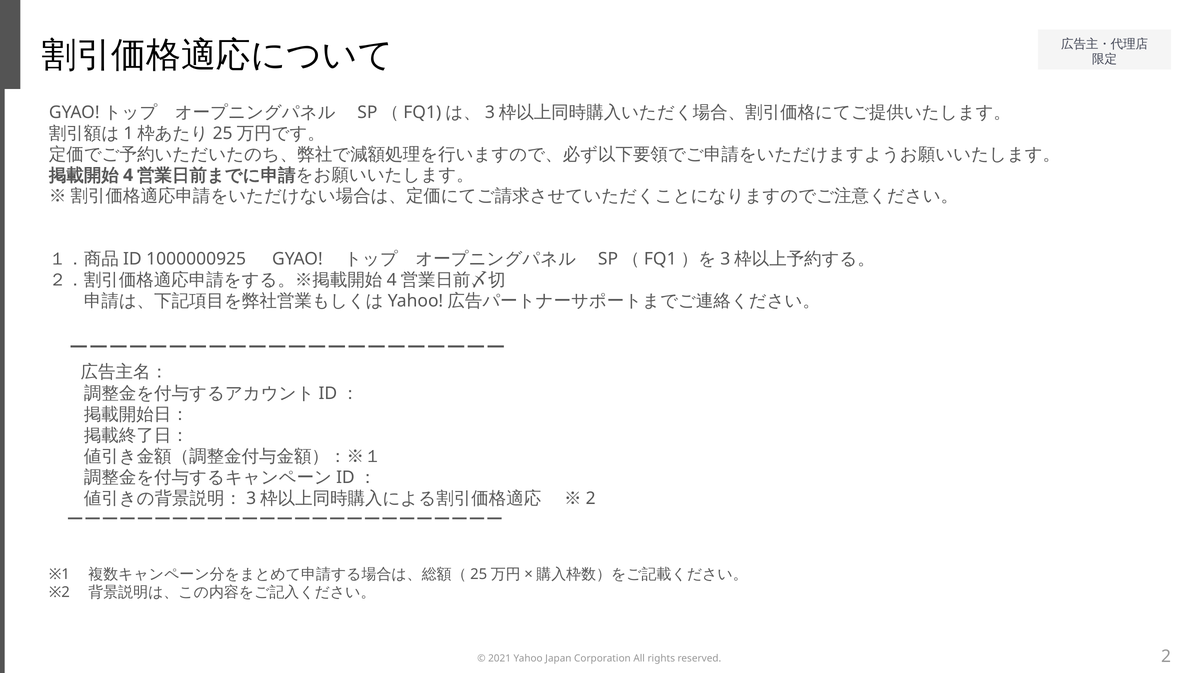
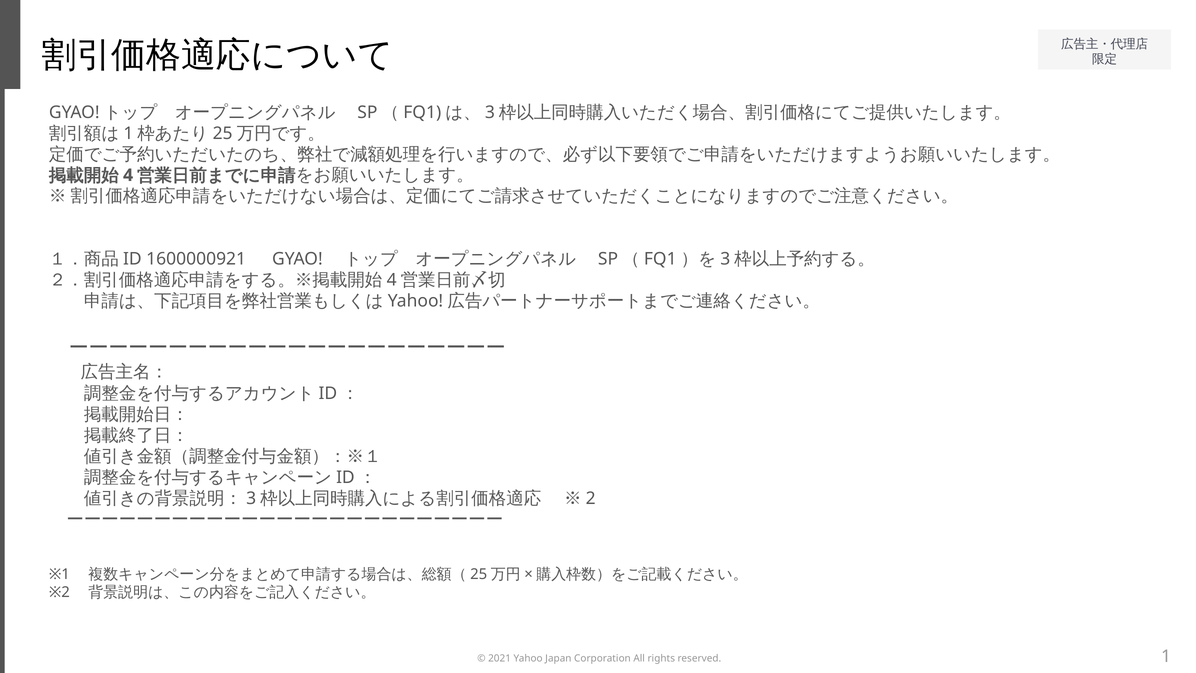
1000000925: 1000000925 -> 1600000921 (196, 259)
2: 2 -> 1 (1166, 656)
